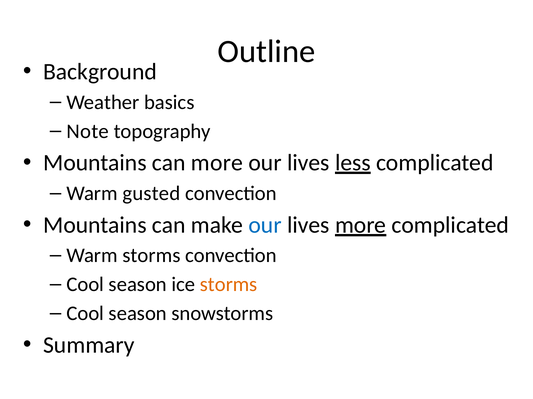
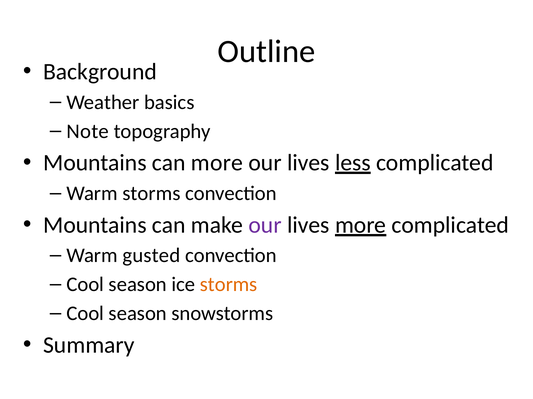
Warm gusted: gusted -> storms (151, 194)
our colour: blue -> purple (265, 225)
Warm storms: storms -> gusted (151, 256)
